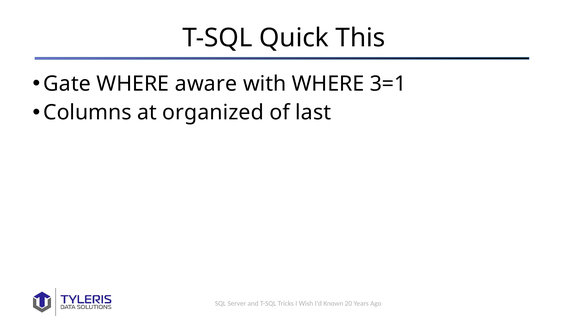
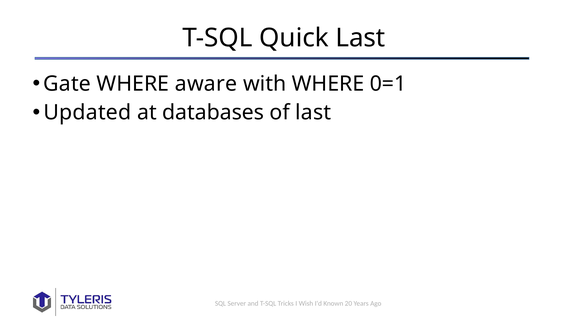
Quick This: This -> Last (361, 38)
3=1: 3=1 -> 0=1 (388, 84)
Columns: Columns -> Updated (87, 113)
organized: organized -> databases (213, 113)
